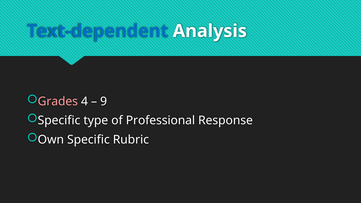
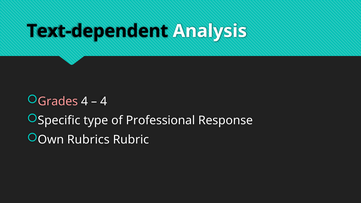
Text-dependent colour: blue -> black (97, 31)
9: 9 -> 4 (104, 101)
Own Specific: Specific -> Rubrics (88, 140)
